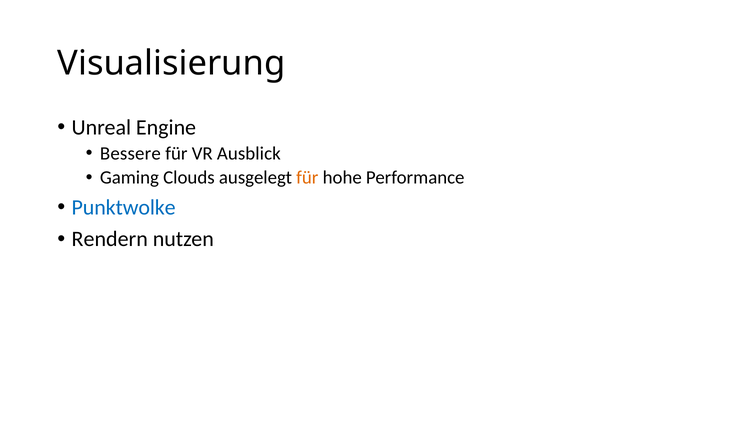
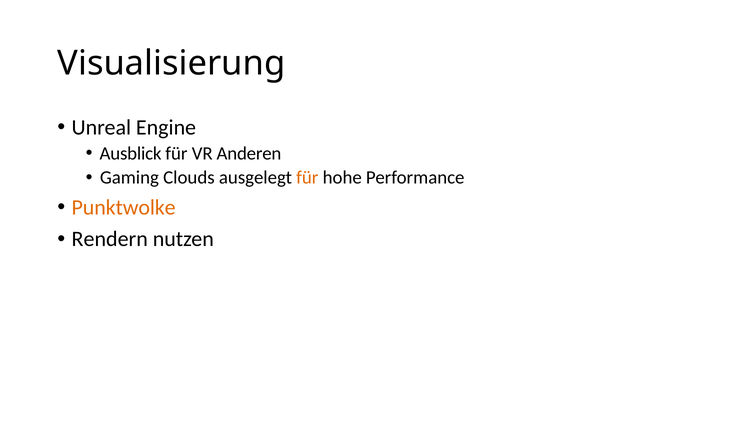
Bessere: Bessere -> Ausblick (131, 153)
Ausblick: Ausblick -> Anderen (249, 153)
Punktwolke colour: blue -> orange (124, 208)
